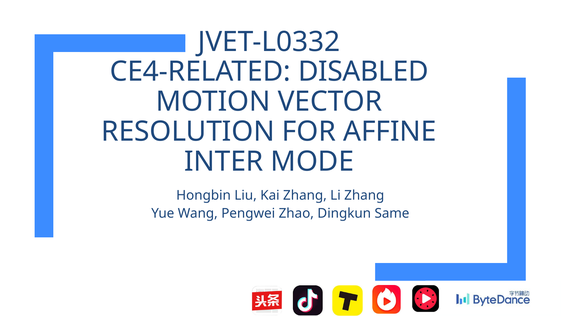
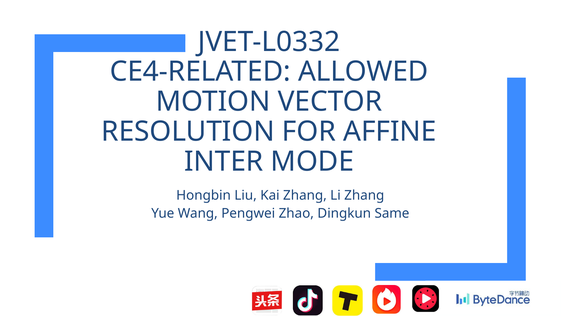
DISABLED: DISABLED -> ALLOWED (363, 72)
